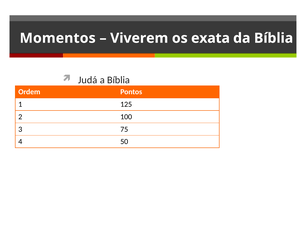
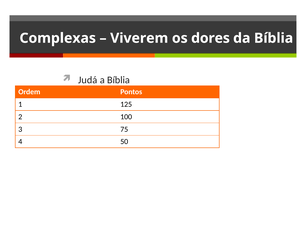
Momentos: Momentos -> Complexas (58, 38)
exata: exata -> dores (210, 38)
